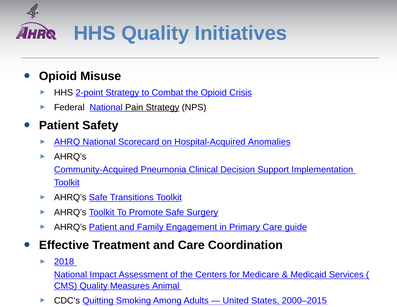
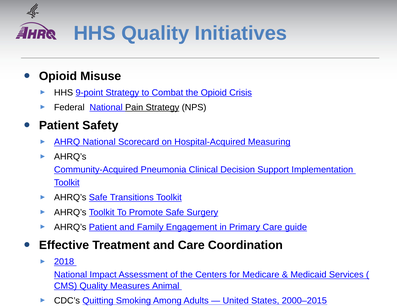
2-point: 2-point -> 9-point (89, 92)
Anomalies: Anomalies -> Measuring (269, 142)
